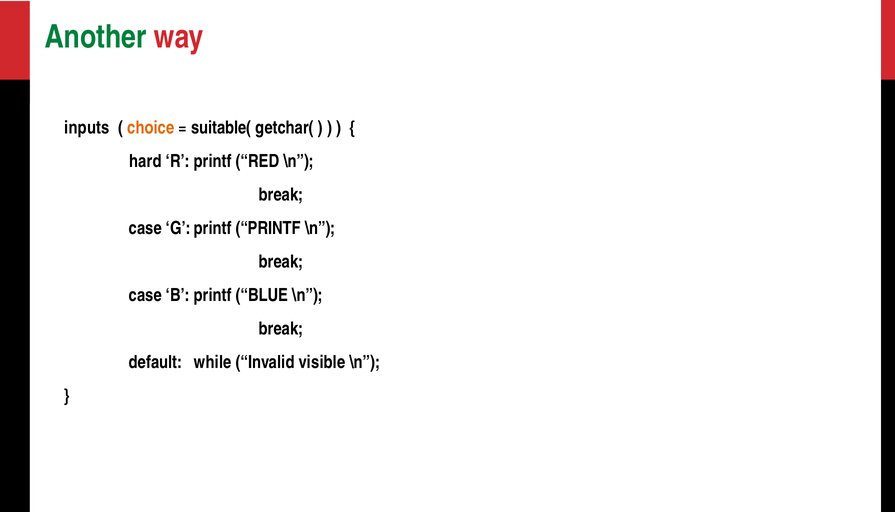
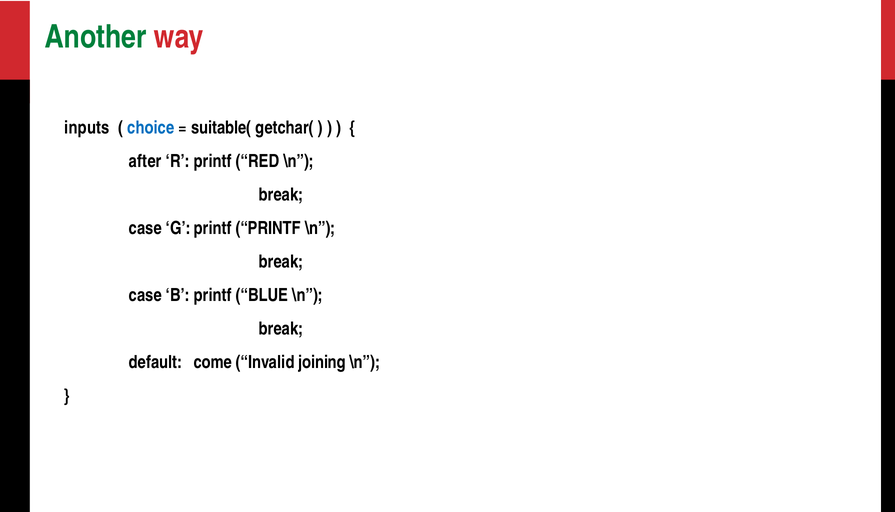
choice colour: orange -> blue (151, 127)
hard: hard -> after (145, 161)
while: while -> come (213, 362)
visible: visible -> joining (322, 362)
